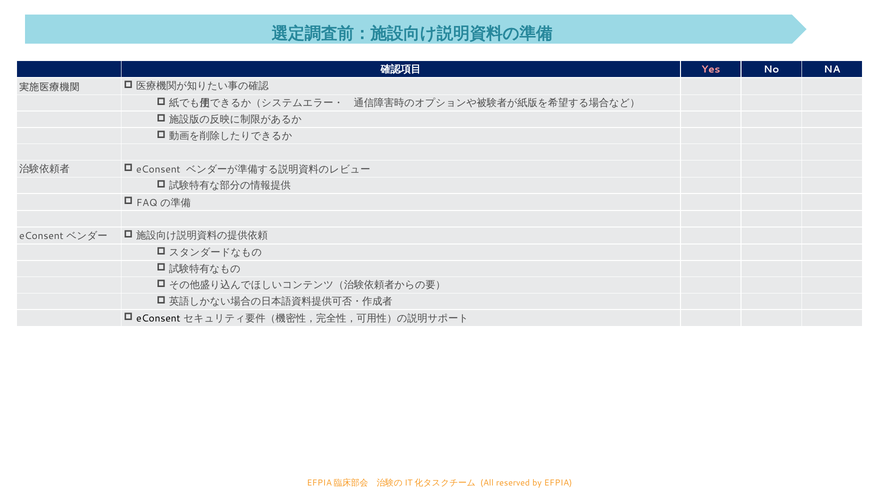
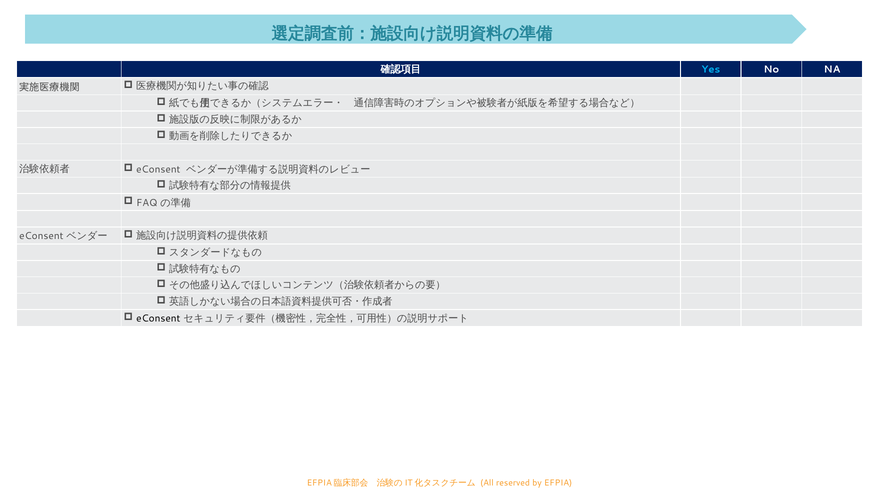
Yes colour: pink -> light blue (711, 69)
